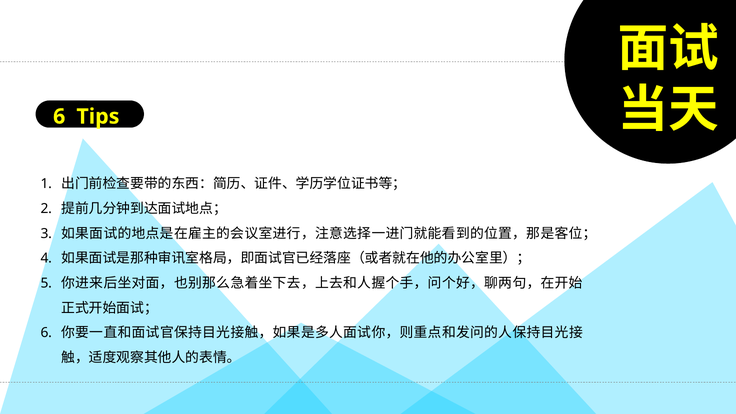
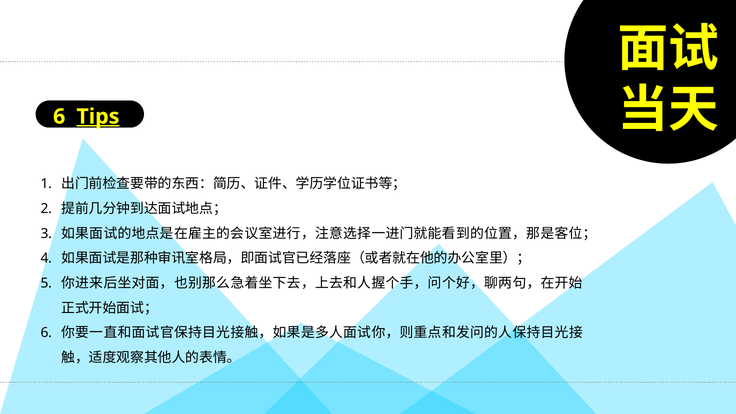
Tips underline: none -> present (98, 117)
